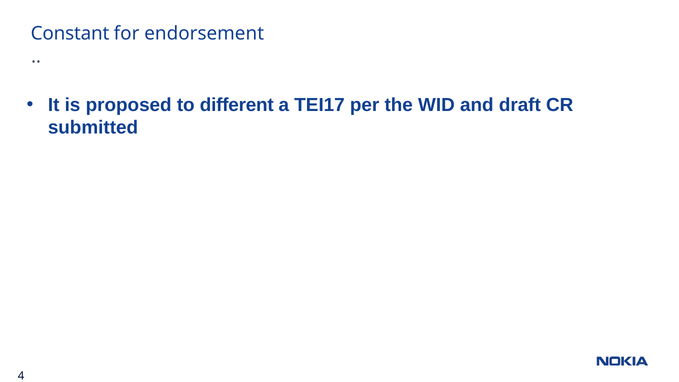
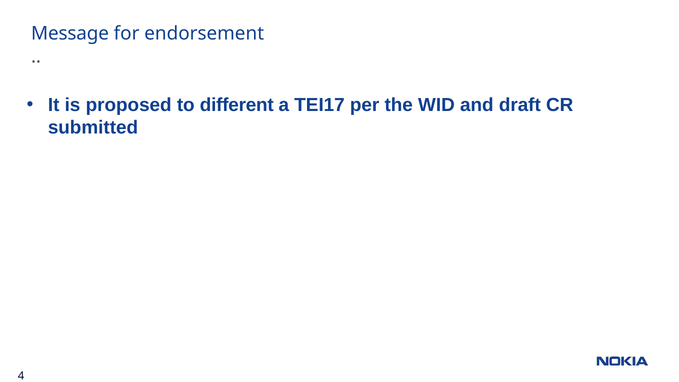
Constant: Constant -> Message (70, 33)
